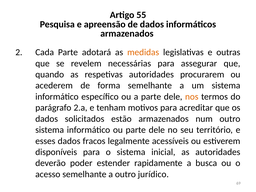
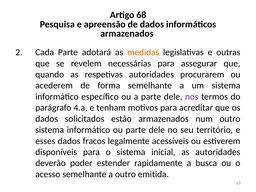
55: 55 -> 68 (141, 15)
nos colour: orange -> purple (192, 97)
2.a: 2.a -> 4.a (80, 108)
jurídico: jurídico -> emitida (153, 174)
